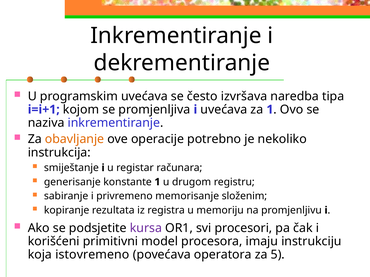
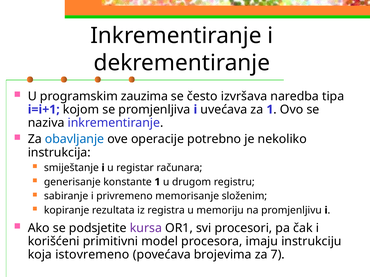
programskim uvećava: uvećava -> zauzima (144, 96)
obavljanje colour: orange -> blue (75, 139)
operatora: operatora -> brojevima (223, 255)
5: 5 -> 7 (278, 255)
